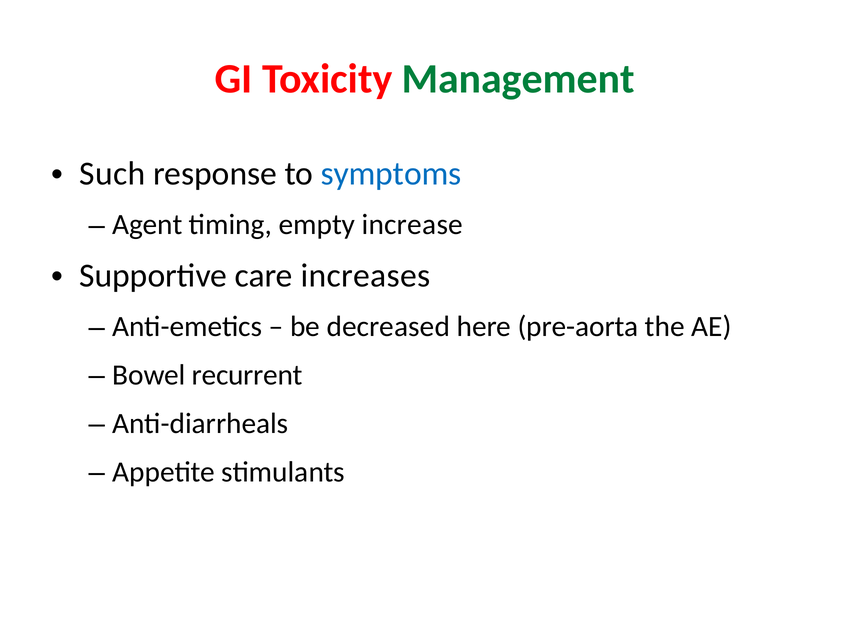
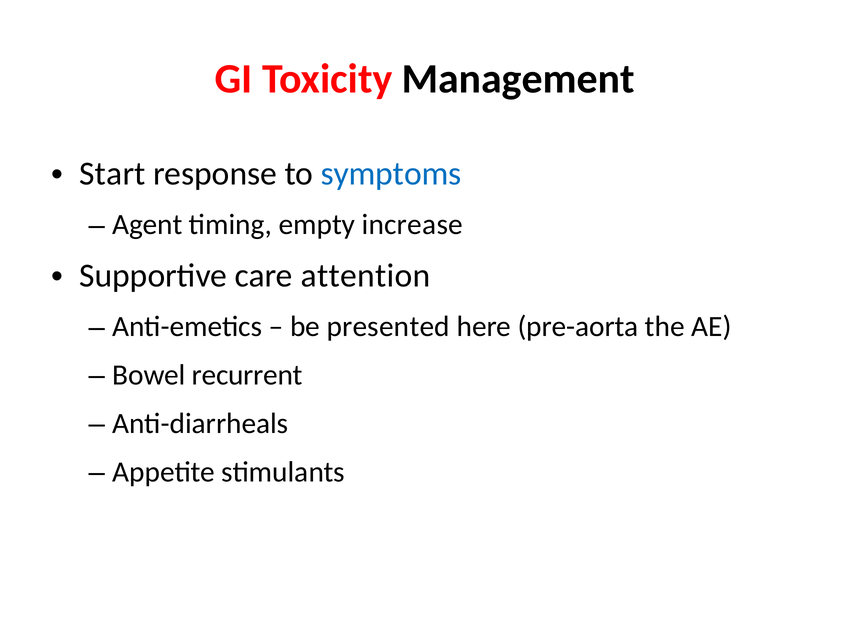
Management colour: green -> black (518, 79)
Such: Such -> Start (112, 174)
increases: increases -> attention (366, 276)
decreased: decreased -> presented (388, 327)
